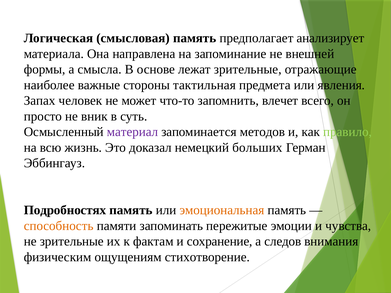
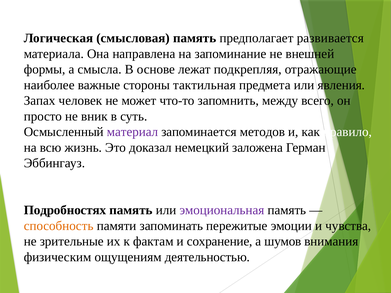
анализирует: анализирует -> развивается (330, 38)
лежат зрительные: зрительные -> подкрепляя (248, 69)
влечет: влечет -> между (280, 101)
правило colour: light green -> white (347, 132)
больших: больших -> заложена (258, 148)
эмоциональная colour: orange -> purple (222, 210)
следов: следов -> шумов (283, 242)
стихотворение: стихотворение -> деятельностью (207, 257)
